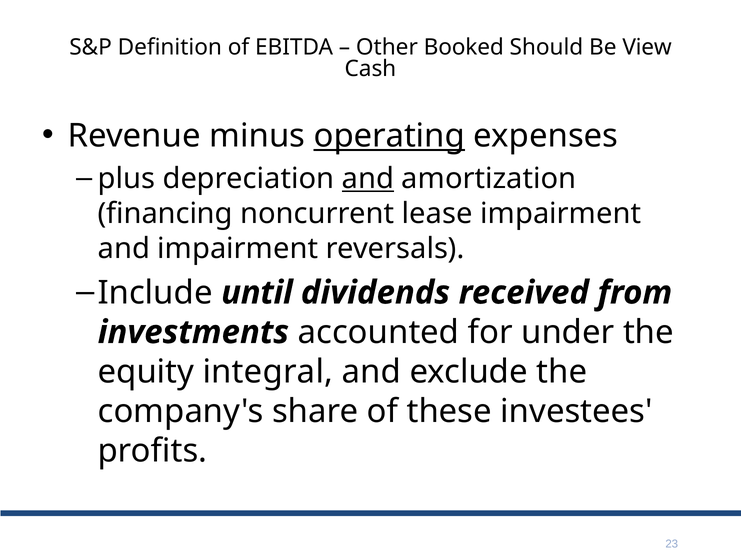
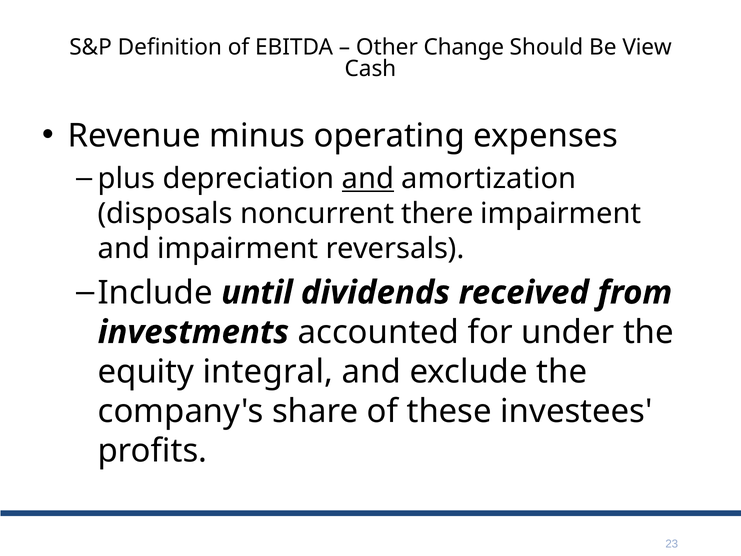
Booked: Booked -> Change (464, 47)
operating underline: present -> none (389, 136)
financing: financing -> disposals (165, 214)
lease: lease -> there (437, 214)
